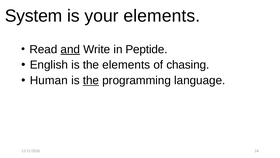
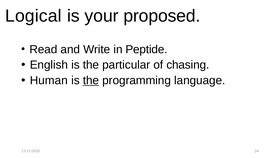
System: System -> Logical (33, 16)
your elements: elements -> proposed (162, 16)
and underline: present -> none (70, 49)
the elements: elements -> particular (126, 65)
